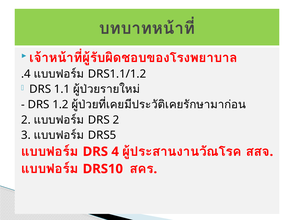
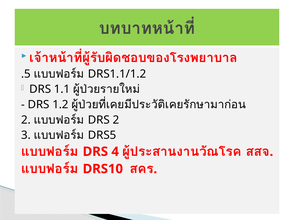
.4: .4 -> .5 (26, 74)
